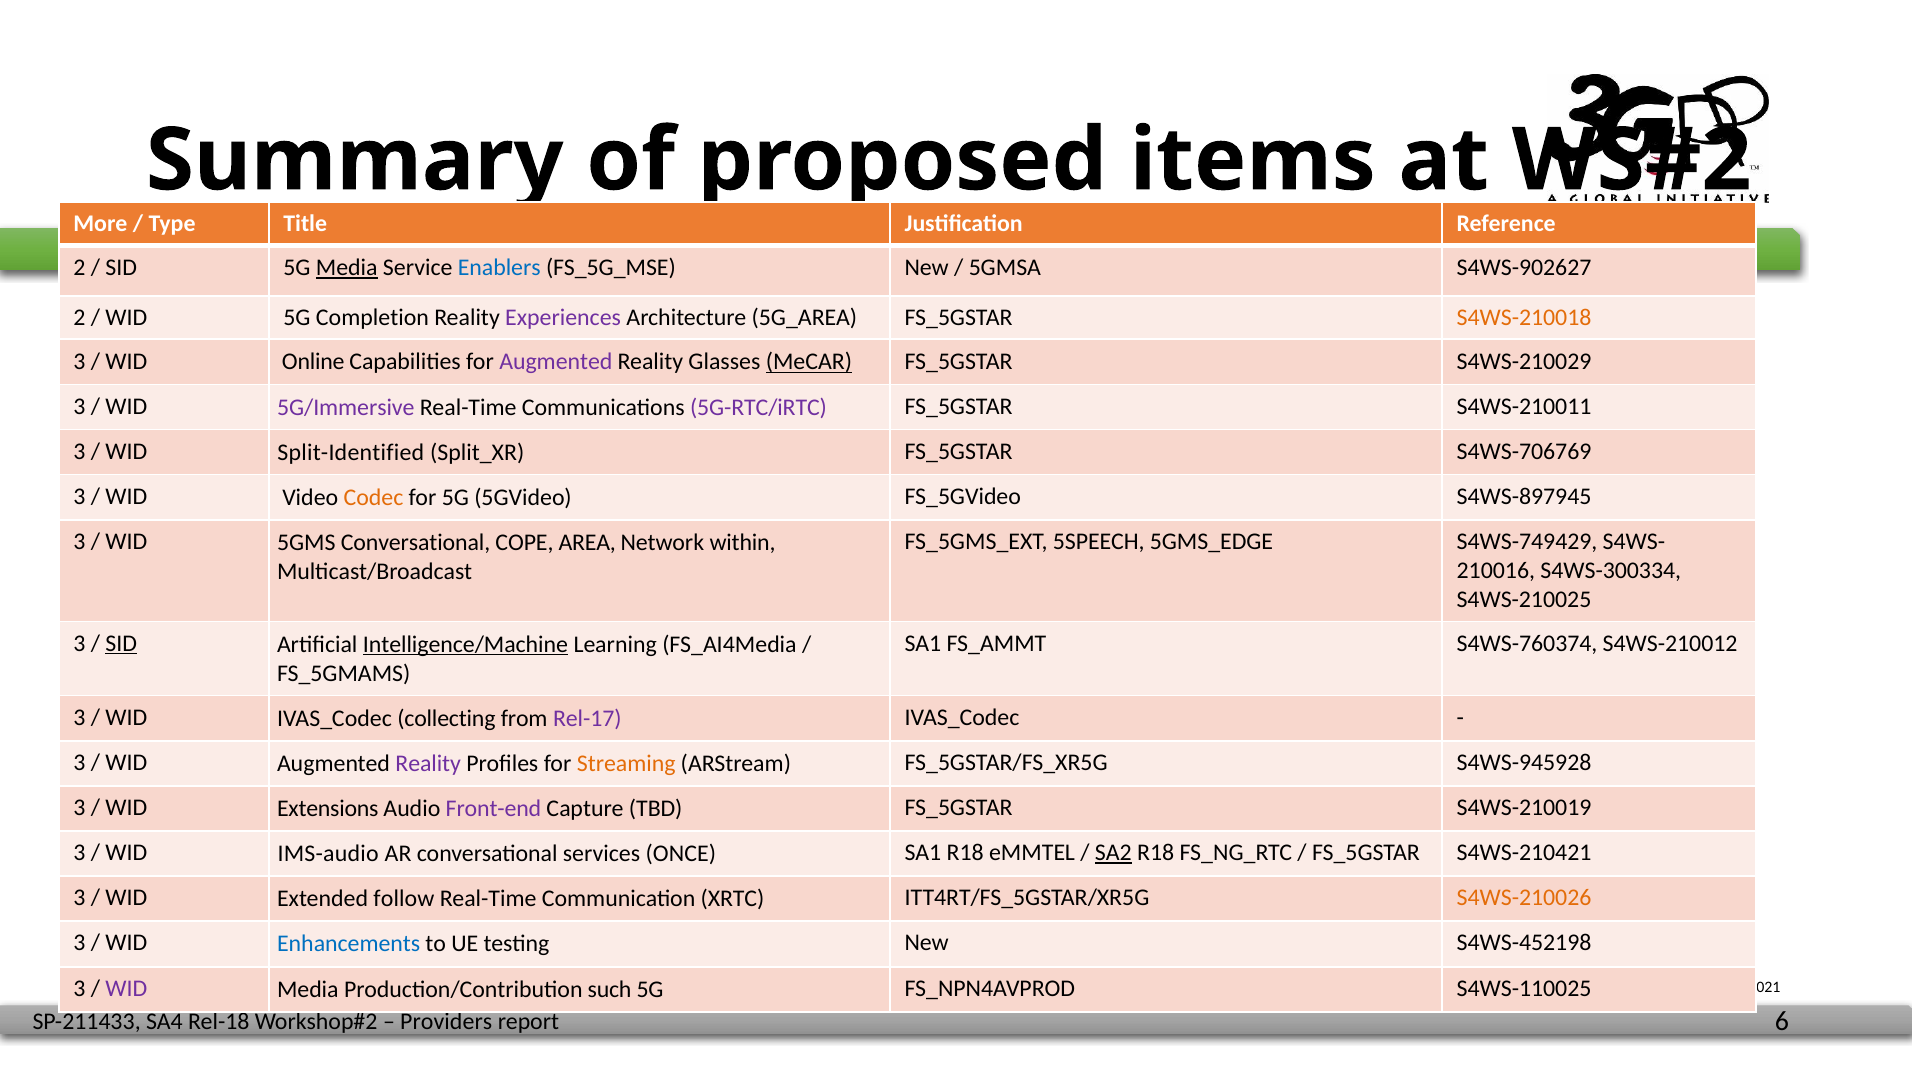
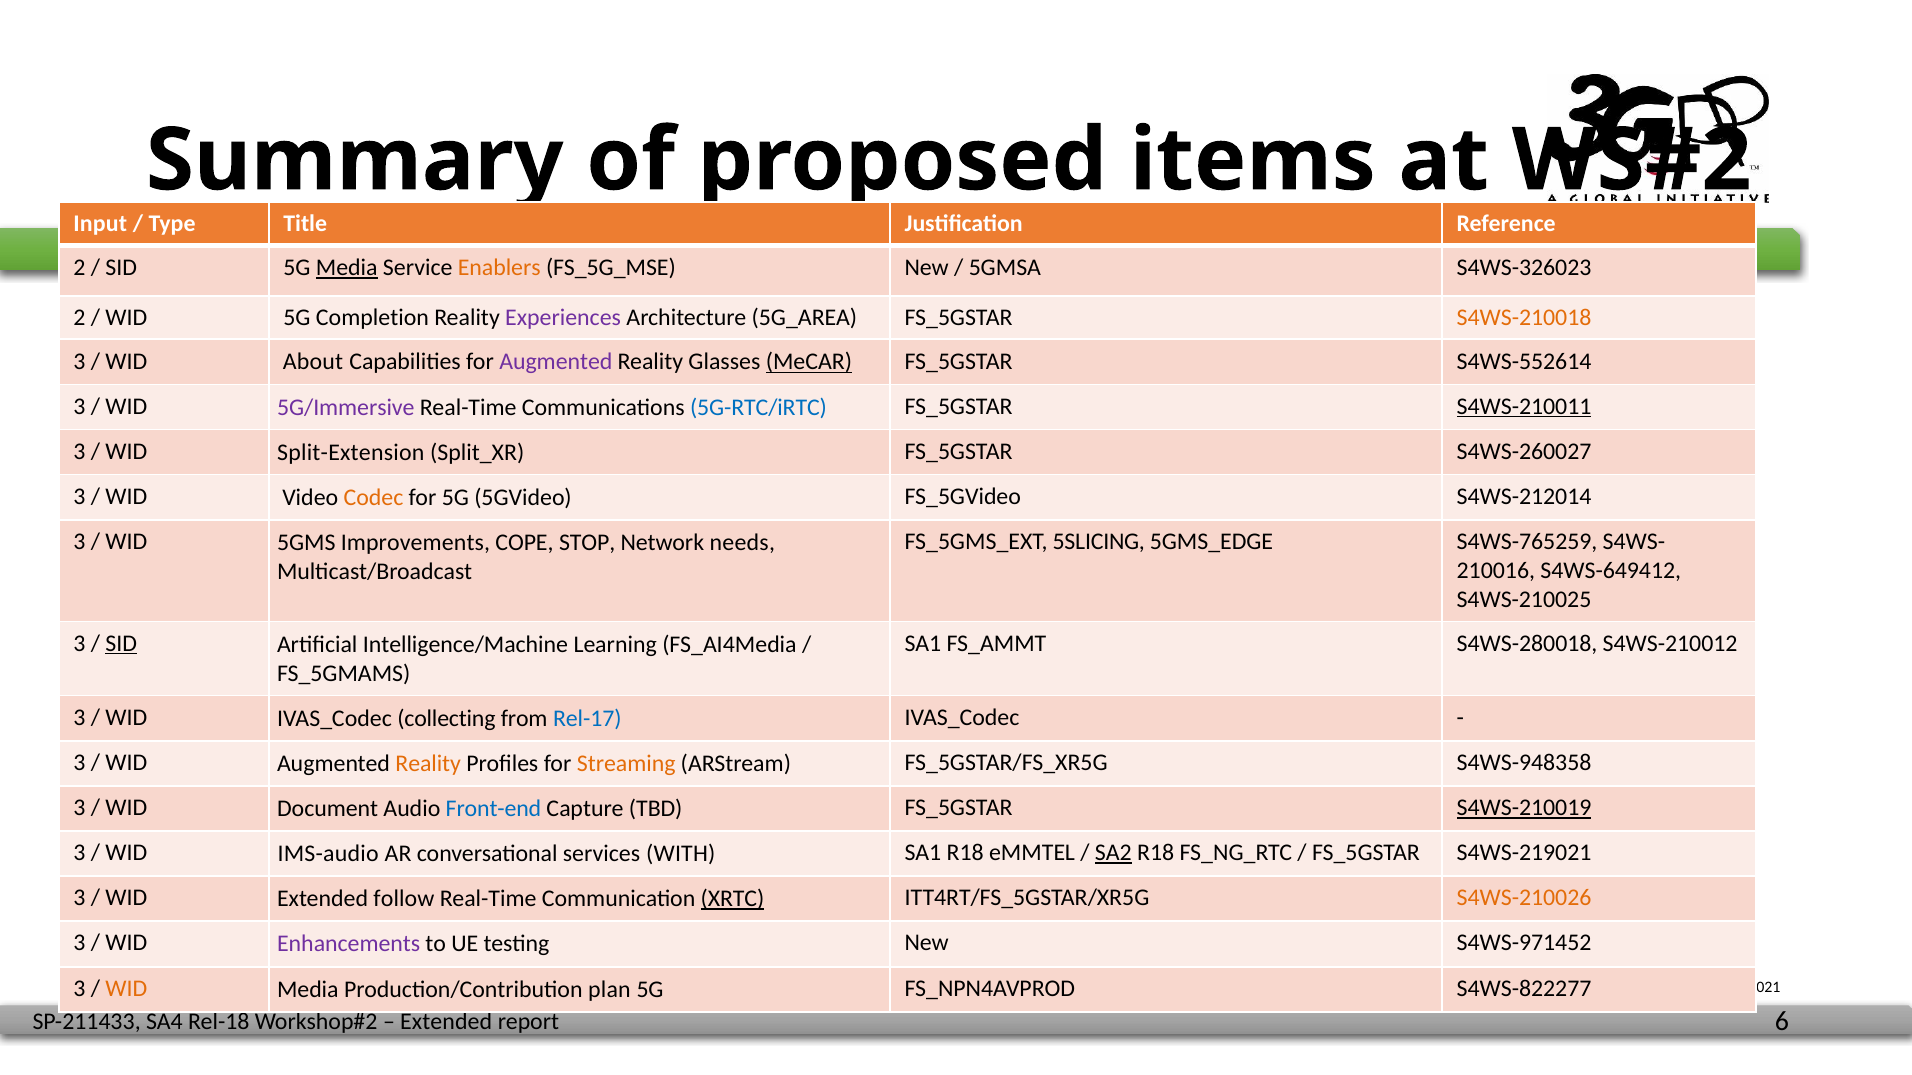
More: More -> Input (100, 224)
Enablers colour: blue -> orange (499, 268)
S4WS-902627: S4WS-902627 -> S4WS-326023 (1524, 268)
Online: Online -> About (313, 362)
S4WS-210029: S4WS-210029 -> S4WS-552614 (1524, 361)
5G-RTC/iRTC colour: purple -> blue (759, 407)
S4WS-210011 underline: none -> present (1524, 407)
Split-Identified: Split-Identified -> Split-Extension (351, 452)
S4WS-706769: S4WS-706769 -> S4WS-260027 (1524, 452)
S4WS-897945: S4WS-897945 -> S4WS-212014 (1524, 497)
5GMS Conversational: Conversational -> Improvements (415, 543)
AREA: AREA -> STOP (587, 543)
within: within -> needs (742, 543)
5SPEECH: 5SPEECH -> 5SLICING (1099, 542)
S4WS-749429: S4WS-749429 -> S4WS-765259 (1527, 542)
S4WS-300334: S4WS-300334 -> S4WS-649412 (1611, 571)
Intelligence/Machine underline: present -> none (465, 644)
S4WS-760374: S4WS-760374 -> S4WS-280018 (1527, 644)
Rel-17 colour: purple -> blue (587, 719)
Reality colour: purple -> orange (428, 764)
S4WS-945928: S4WS-945928 -> S4WS-948358 (1524, 763)
Extensions: Extensions -> Document (328, 809)
Front-end colour: purple -> blue (493, 809)
S4WS-210019 underline: none -> present (1524, 808)
ONCE: ONCE -> WITH (681, 854)
S4WS-210421: S4WS-210421 -> S4WS-219021 (1524, 853)
XRTC underline: none -> present (733, 899)
Enhancements colour: blue -> purple (349, 944)
S4WS-452198: S4WS-452198 -> S4WS-971452 (1524, 943)
WID colour: purple -> orange (126, 989)
such: such -> plan (609, 990)
S4WS-110025: S4WS-110025 -> S4WS-822277 (1524, 989)
Providers: Providers -> Extended (446, 1022)
